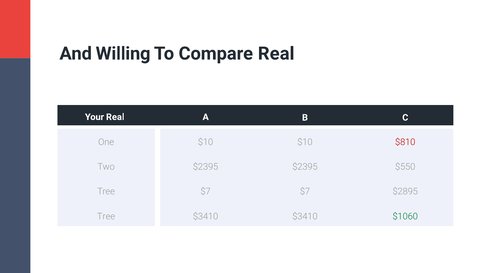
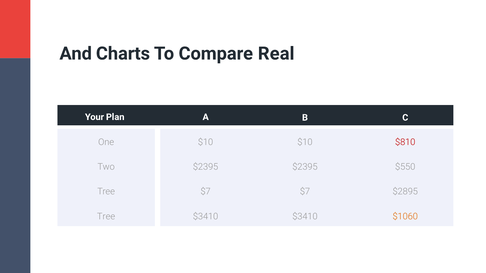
Willing: Willing -> Charts (123, 54)
Your Real: Real -> Plan (115, 117)
$1060 colour: green -> orange (405, 217)
